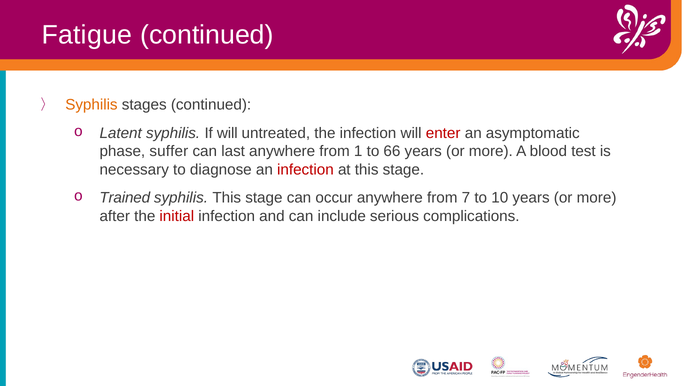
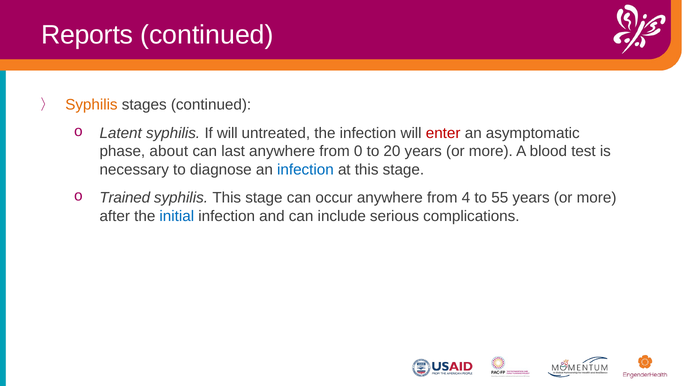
Fatigue: Fatigue -> Reports (87, 35)
suffer: suffer -> about (169, 152)
1: 1 -> 0 (358, 152)
66: 66 -> 20 (392, 152)
infection colour: red -> blue (305, 170)
7: 7 -> 4 (466, 198)
10: 10 -> 55 (500, 198)
initial colour: red -> blue (177, 216)
